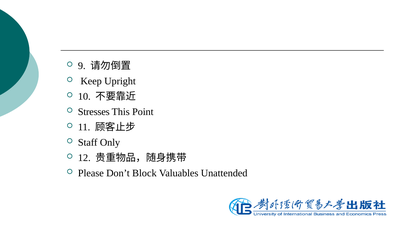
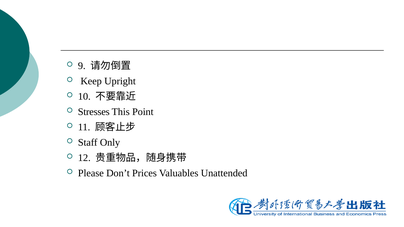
Block: Block -> Prices (144, 173)
